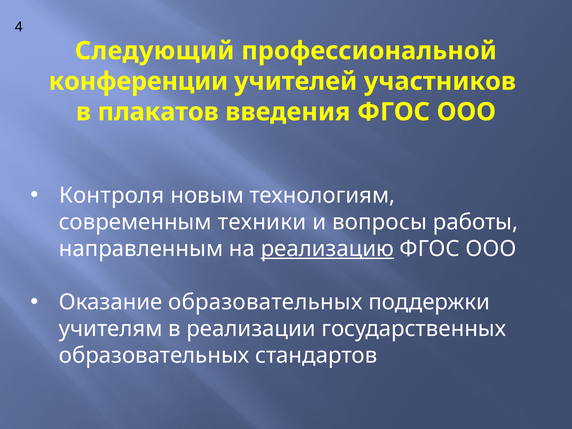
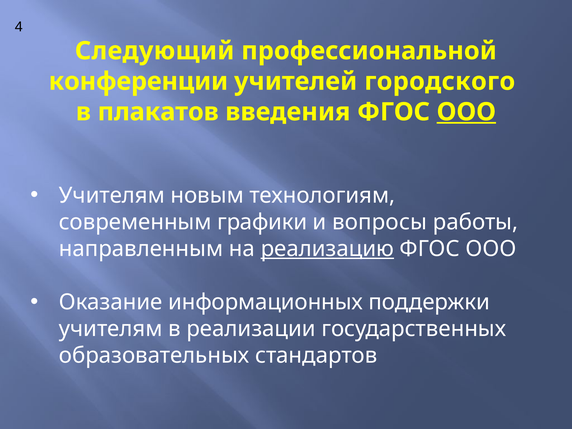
участников: участников -> городского (440, 81)
ООО underline: none -> present (466, 112)
Контроля: Контроля -> Учителям (112, 195)
техники: техники -> графики (262, 222)
Оказание образовательных: образовательных -> информационных (266, 302)
